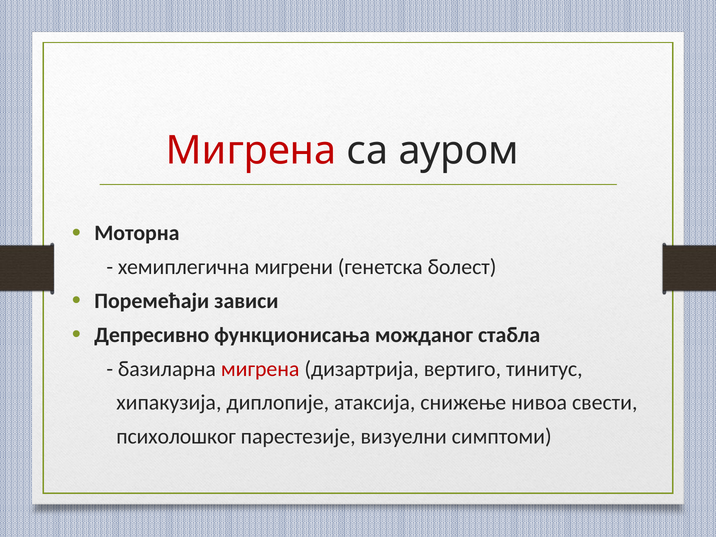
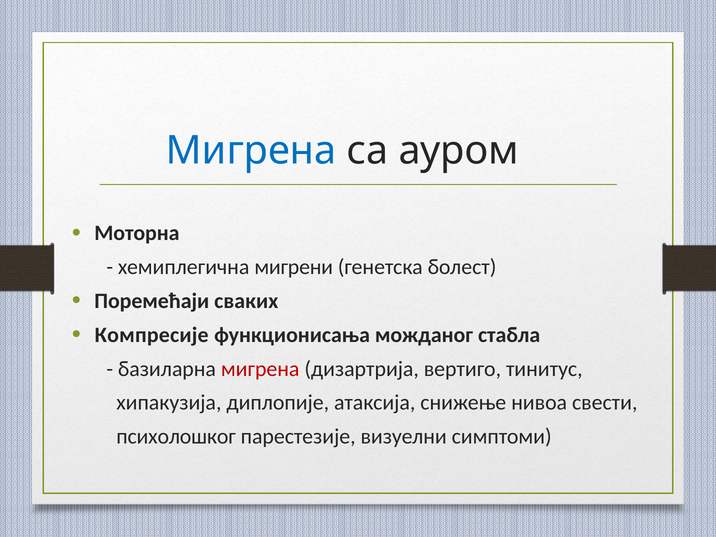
Мигрена colour: red -> blue (251, 151)
зaвиси: зaвиси -> сваких (246, 301)
Депресивно: Депресивно -> Компресије (152, 335)
